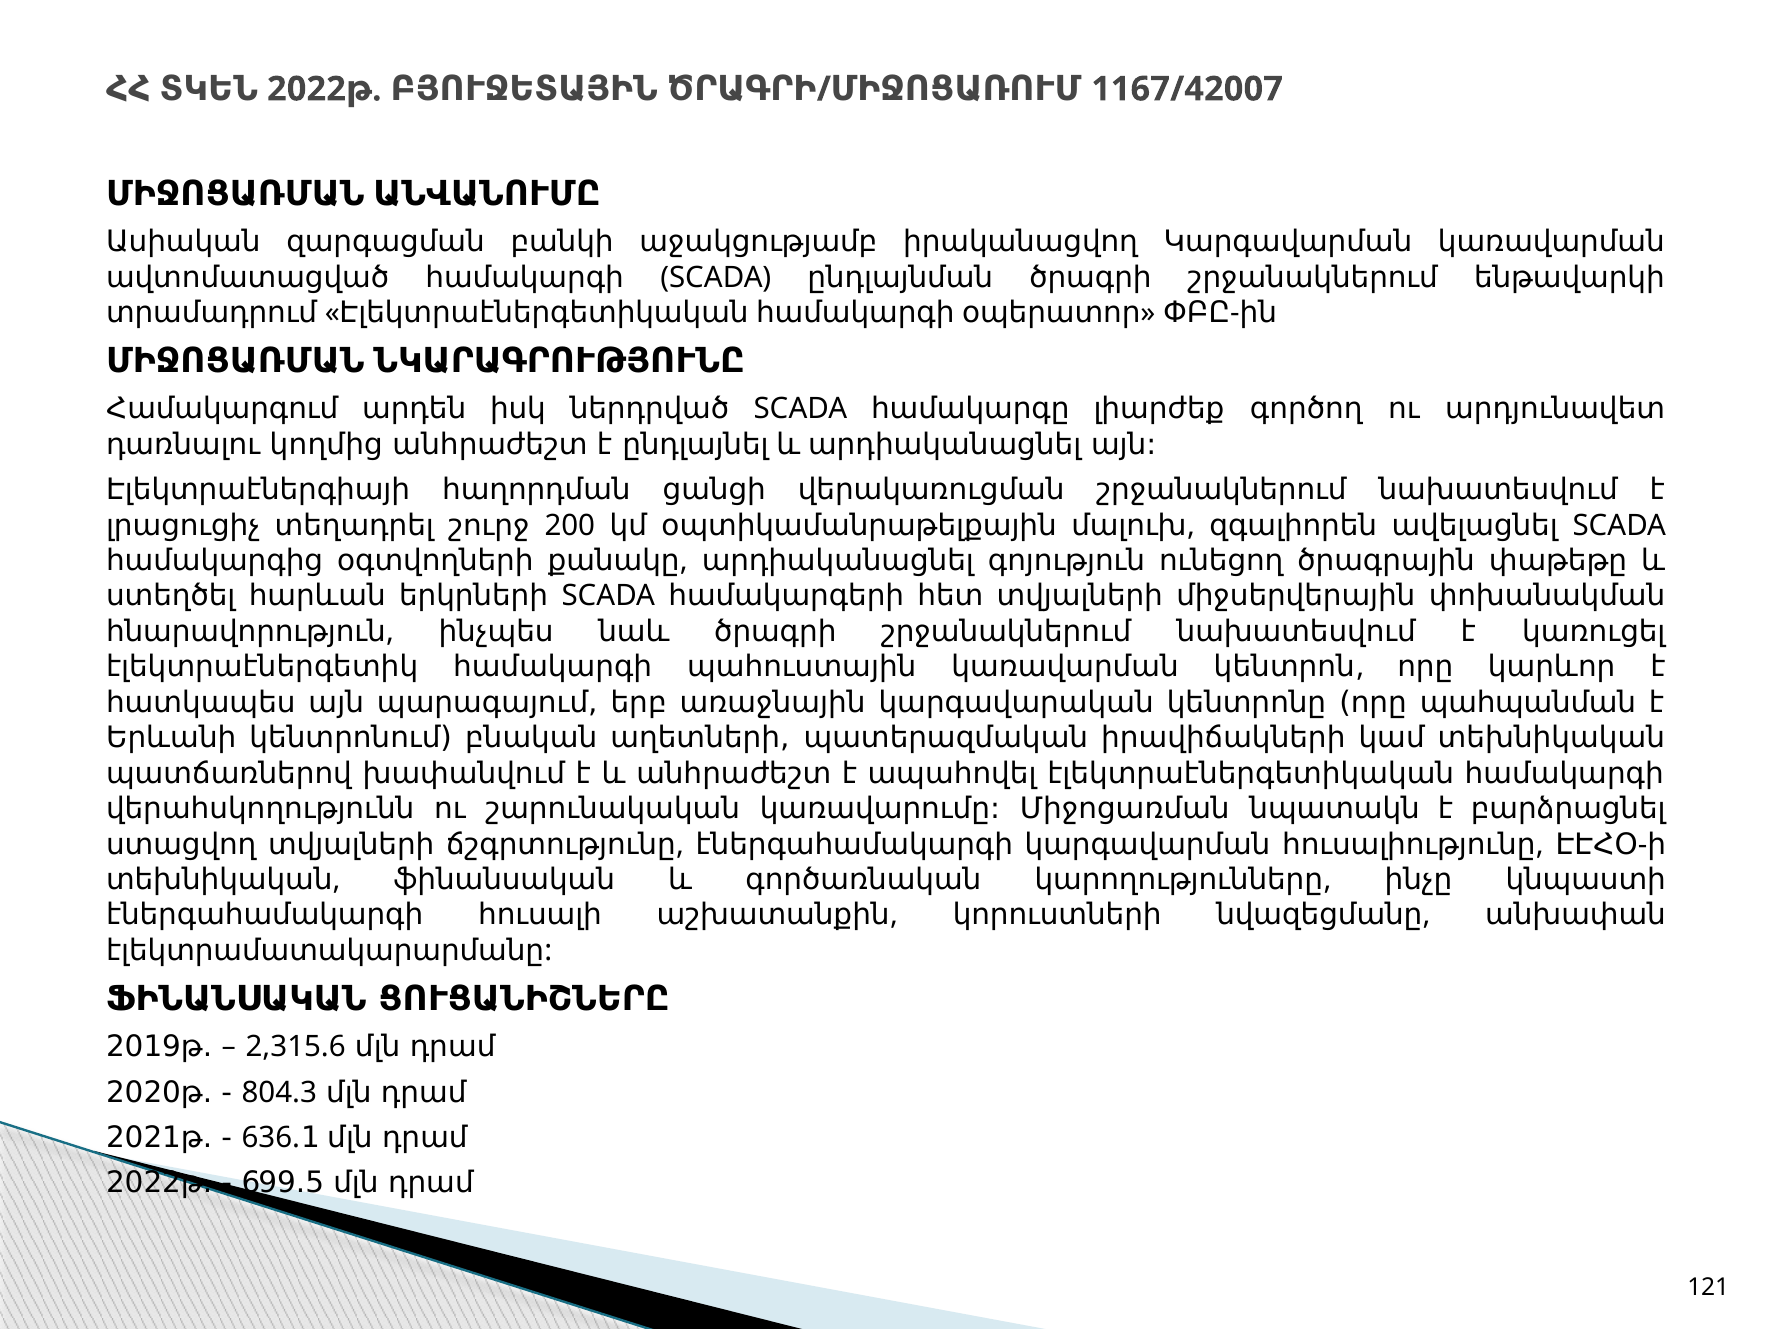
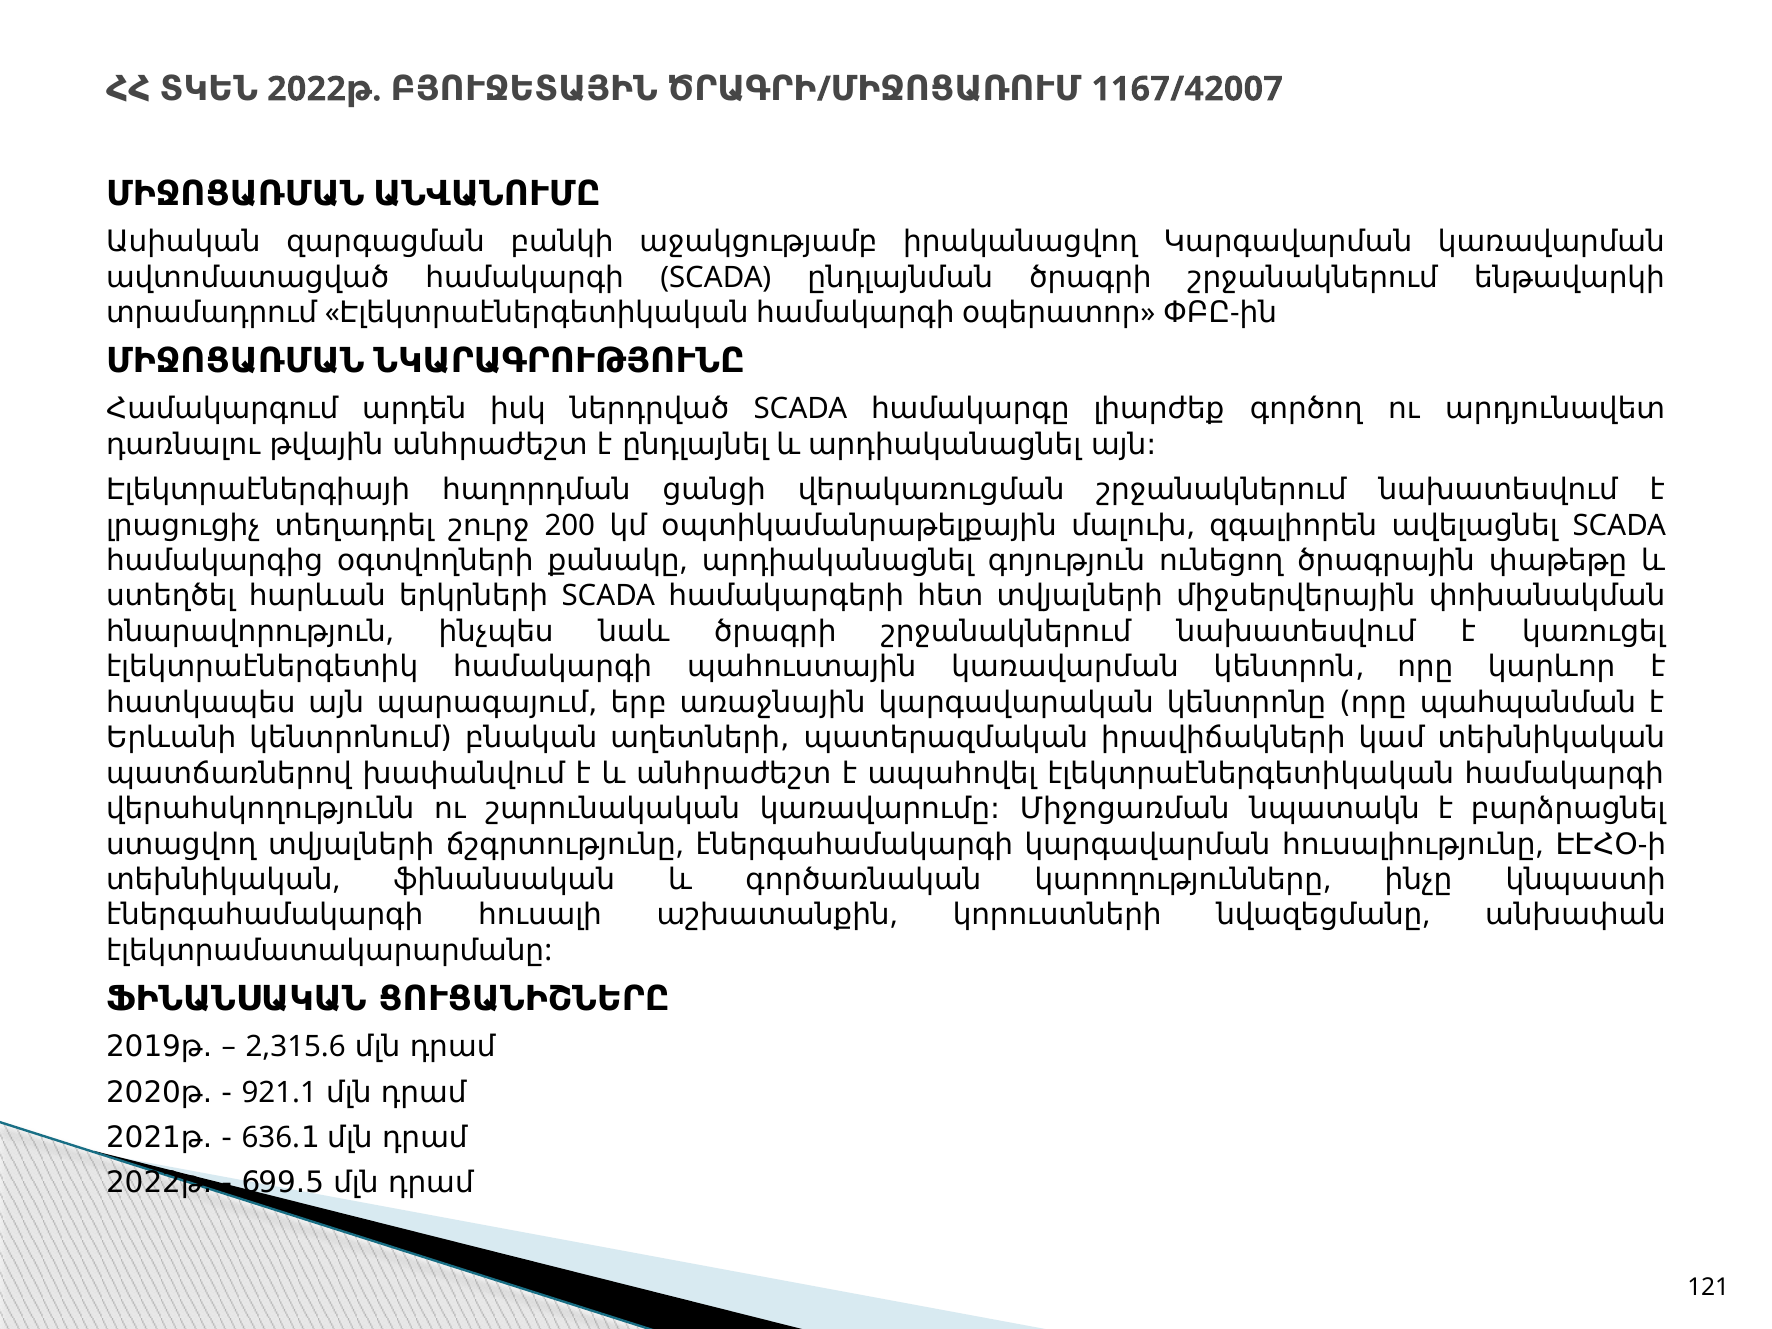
կողմից: կողմից -> թվային (327, 445)
804.3: 804.3 -> 921.1 (279, 1092)
